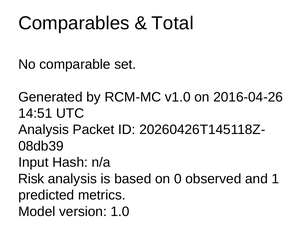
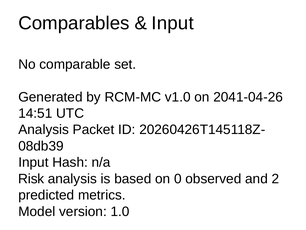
Total: Total -> Input (173, 23)
2016-04-26: 2016-04-26 -> 2041-04-26 (248, 97)
1: 1 -> 2 (275, 178)
